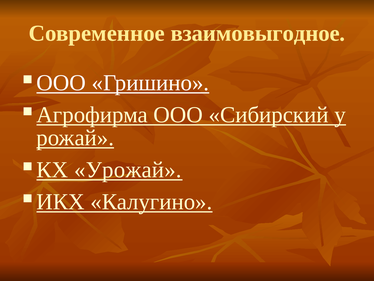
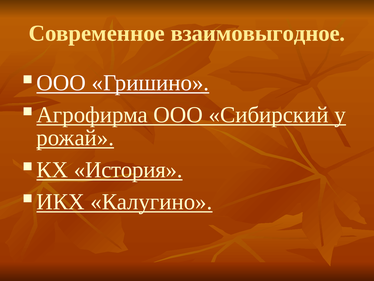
Урожай: Урожай -> История (128, 169)
